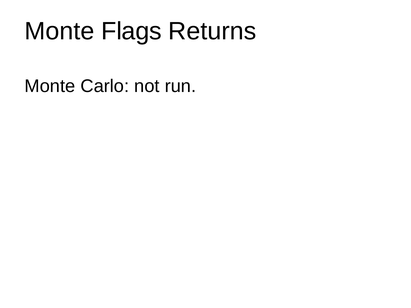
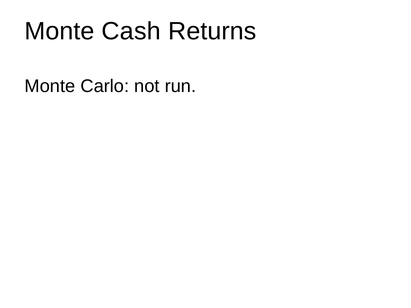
Flags: Flags -> Cash (131, 31)
